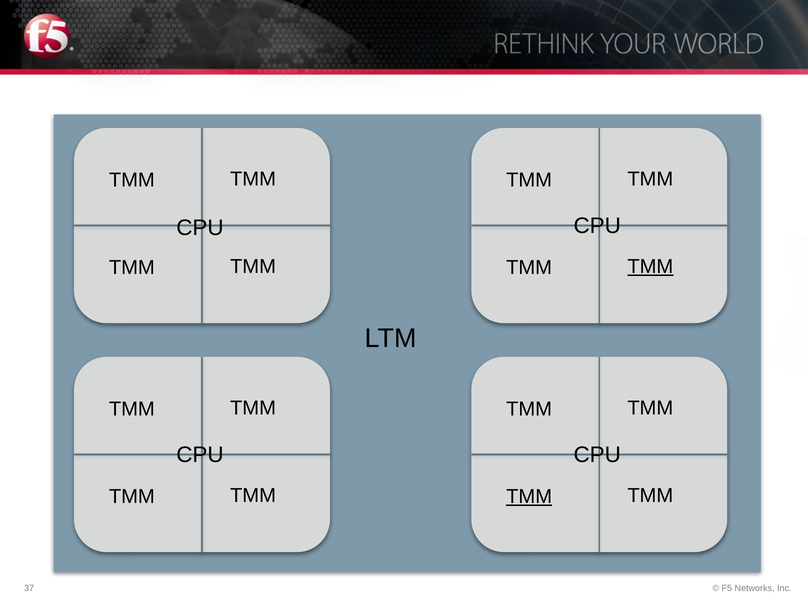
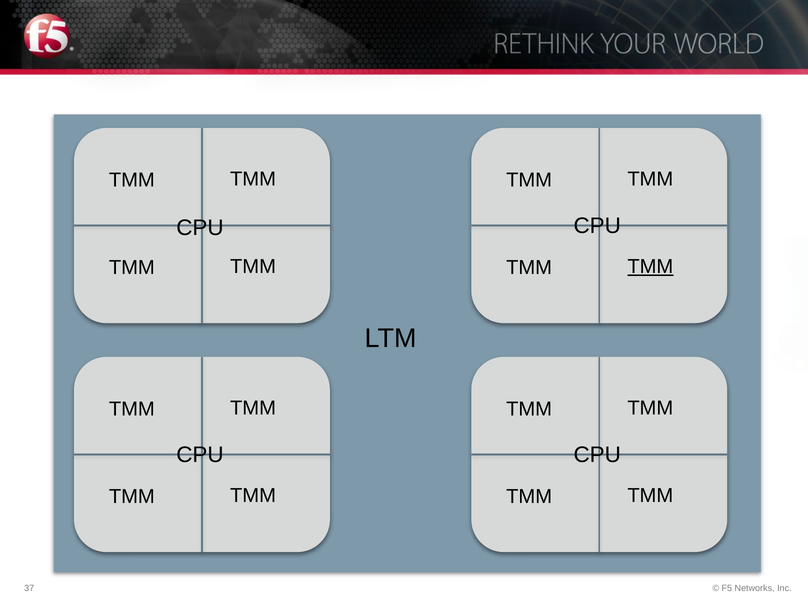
TMM underline: present -> none (529, 497)
